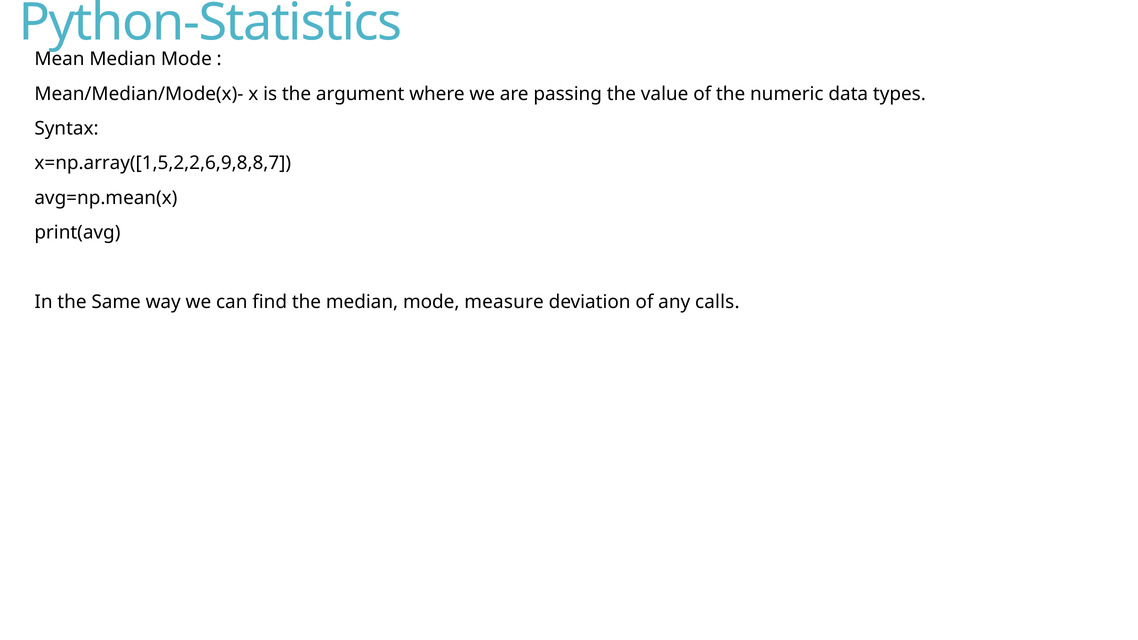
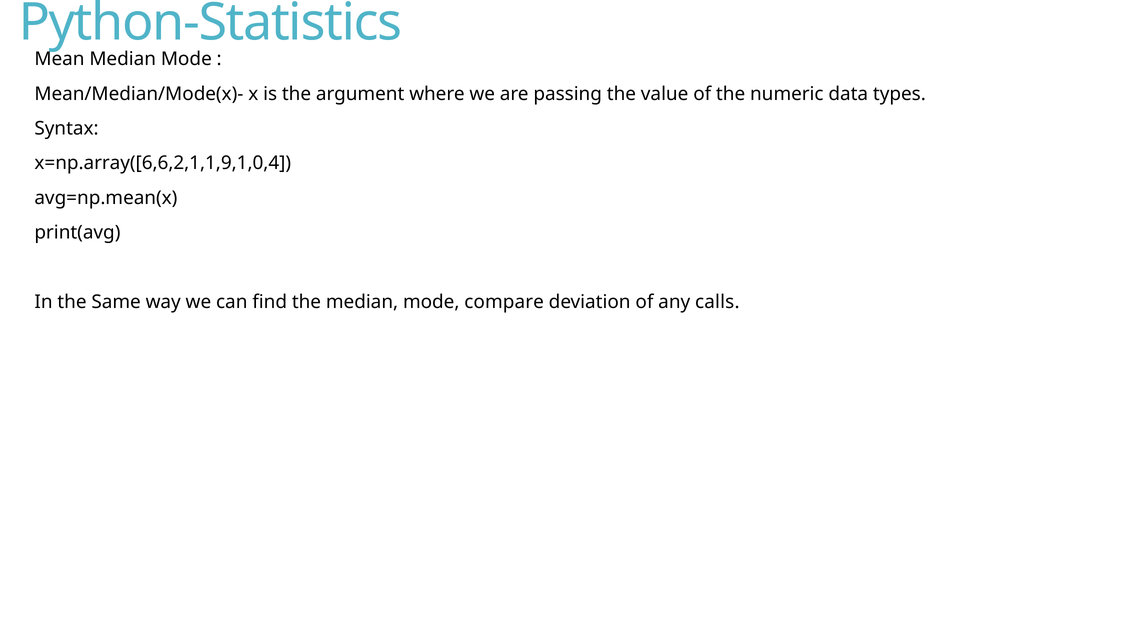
x=np.array([1,5,2,2,6,9,8,8,7: x=np.array([1,5,2,2,6,9,8,8,7 -> x=np.array([6,6,2,1,1,9,1,0,4 (163, 163)
measure: measure -> compare (504, 302)
